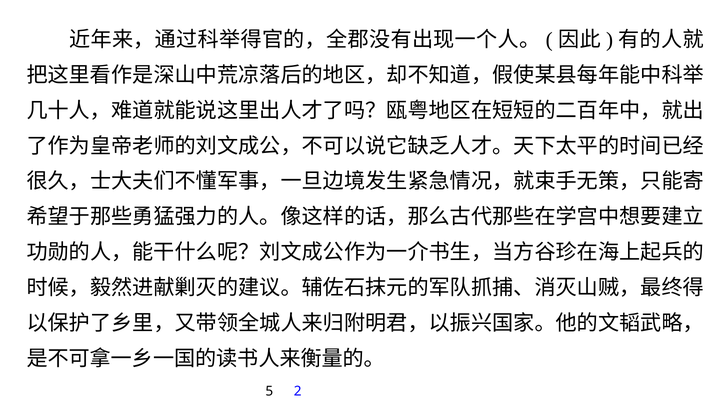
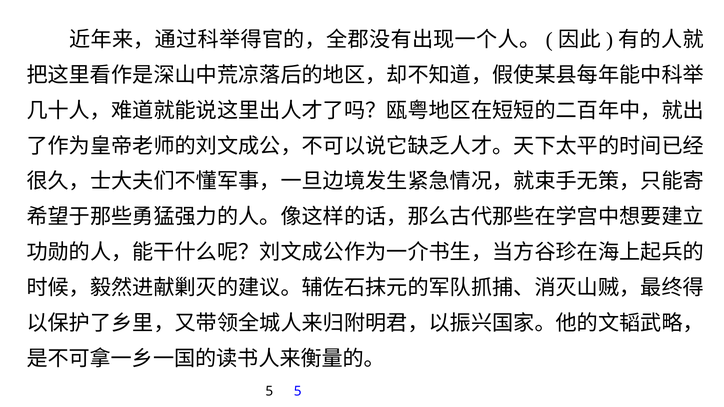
5 2: 2 -> 5 (298, 391)
